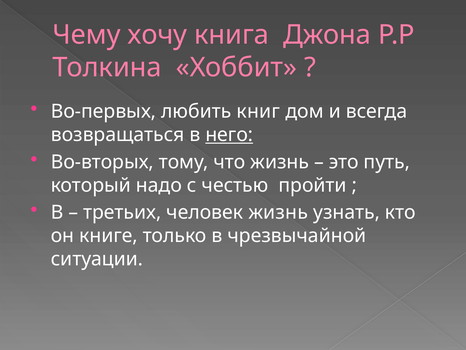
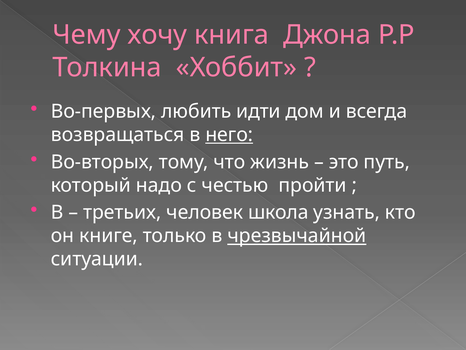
книг: книг -> идти (258, 111)
человек жизнь: жизнь -> школа (278, 212)
чрезвычайной underline: none -> present (297, 236)
